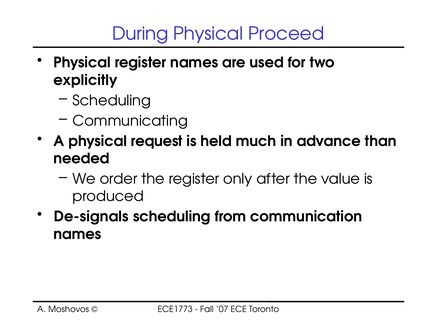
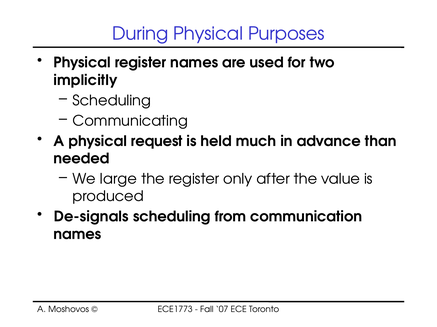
Proceed: Proceed -> Purposes (286, 34)
explicitly: explicitly -> implicitly (86, 80)
order: order -> large (119, 179)
